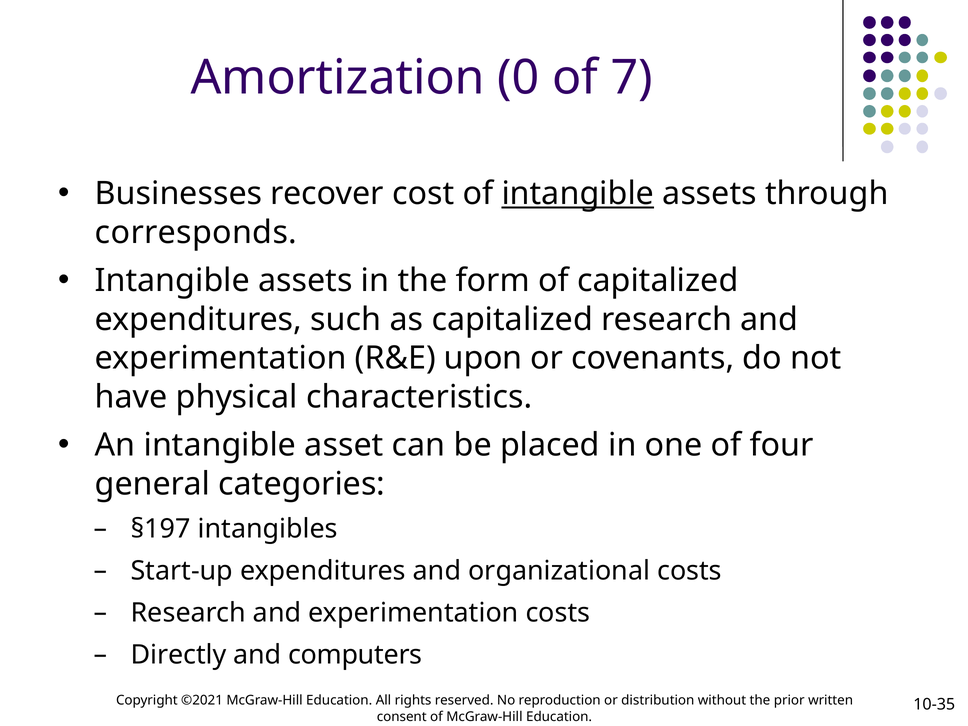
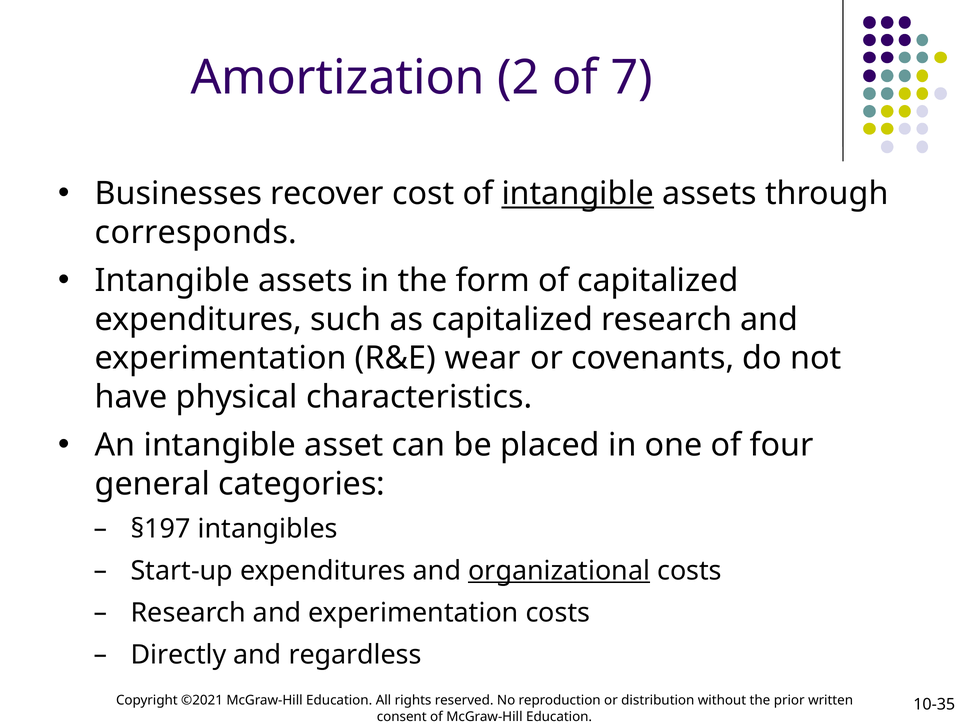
0: 0 -> 2 (519, 78)
upon: upon -> wear (483, 358)
organizational underline: none -> present (559, 571)
computers: computers -> regardless (355, 655)
